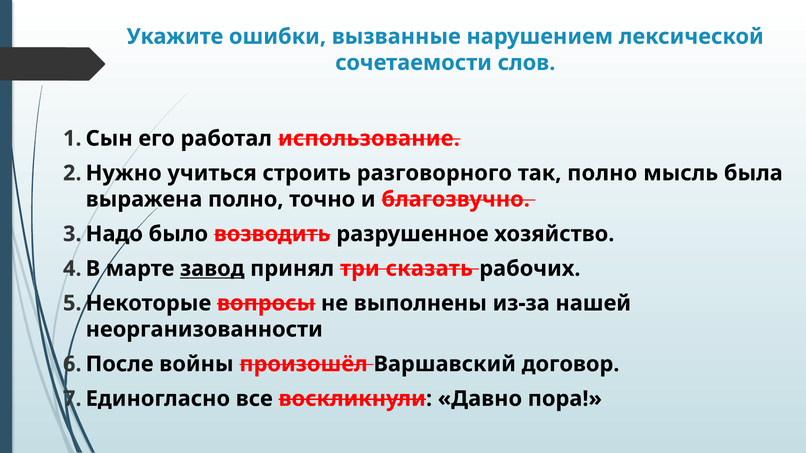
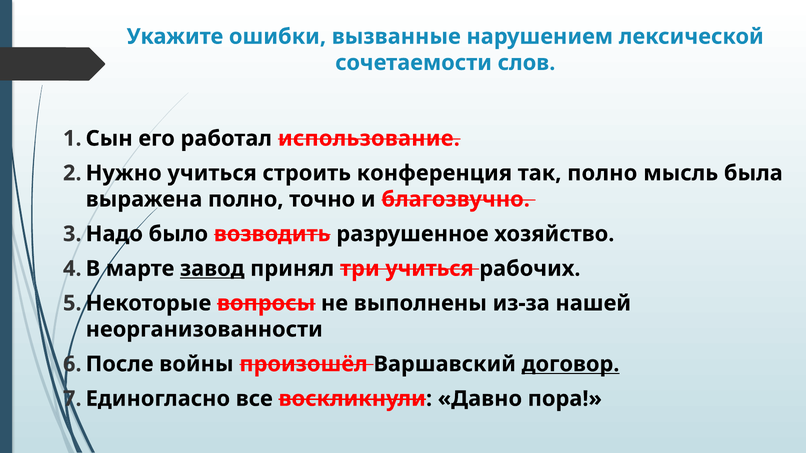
разговорного: разговорного -> конференция (434, 173)
три сказать: сказать -> учиться (430, 269)
договор underline: none -> present (571, 364)
